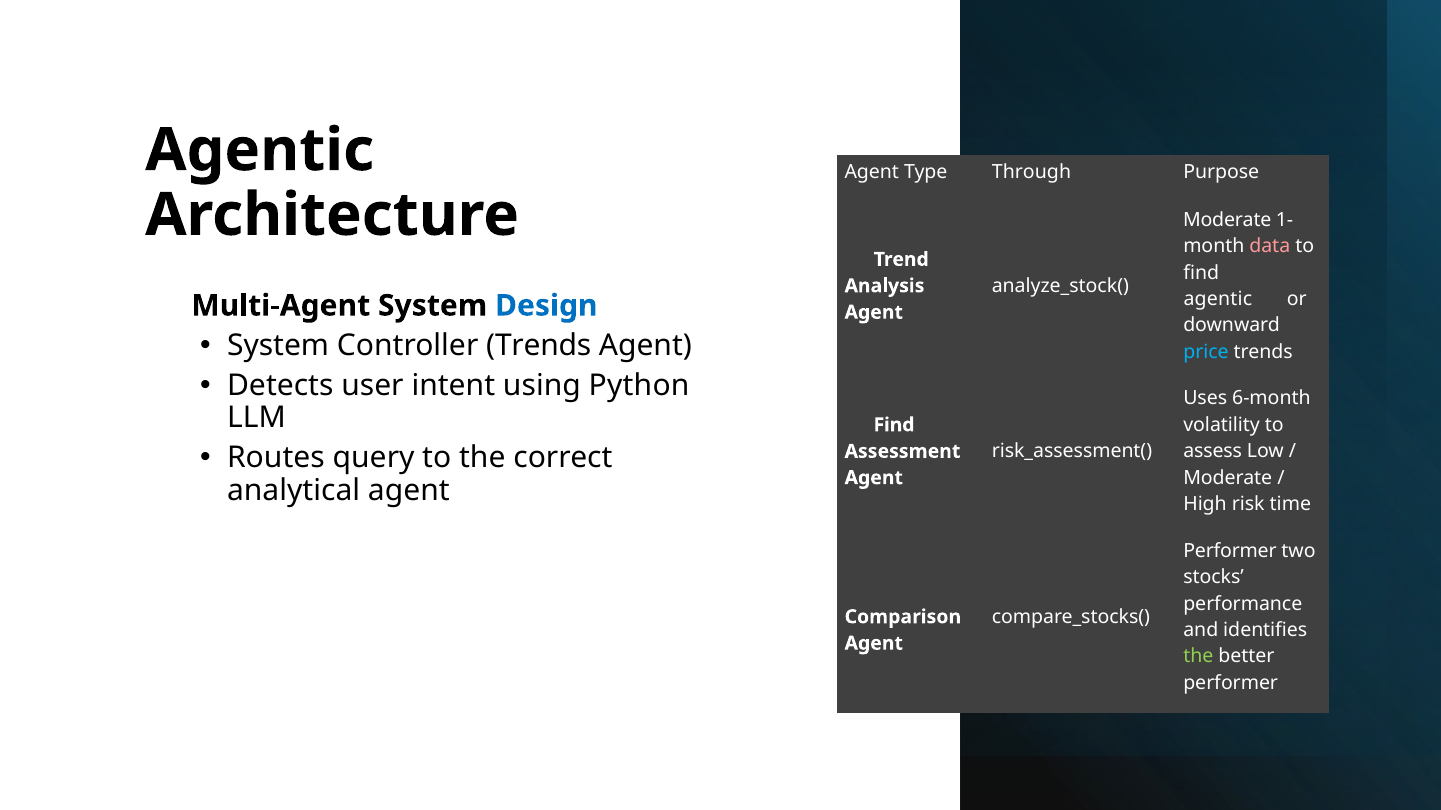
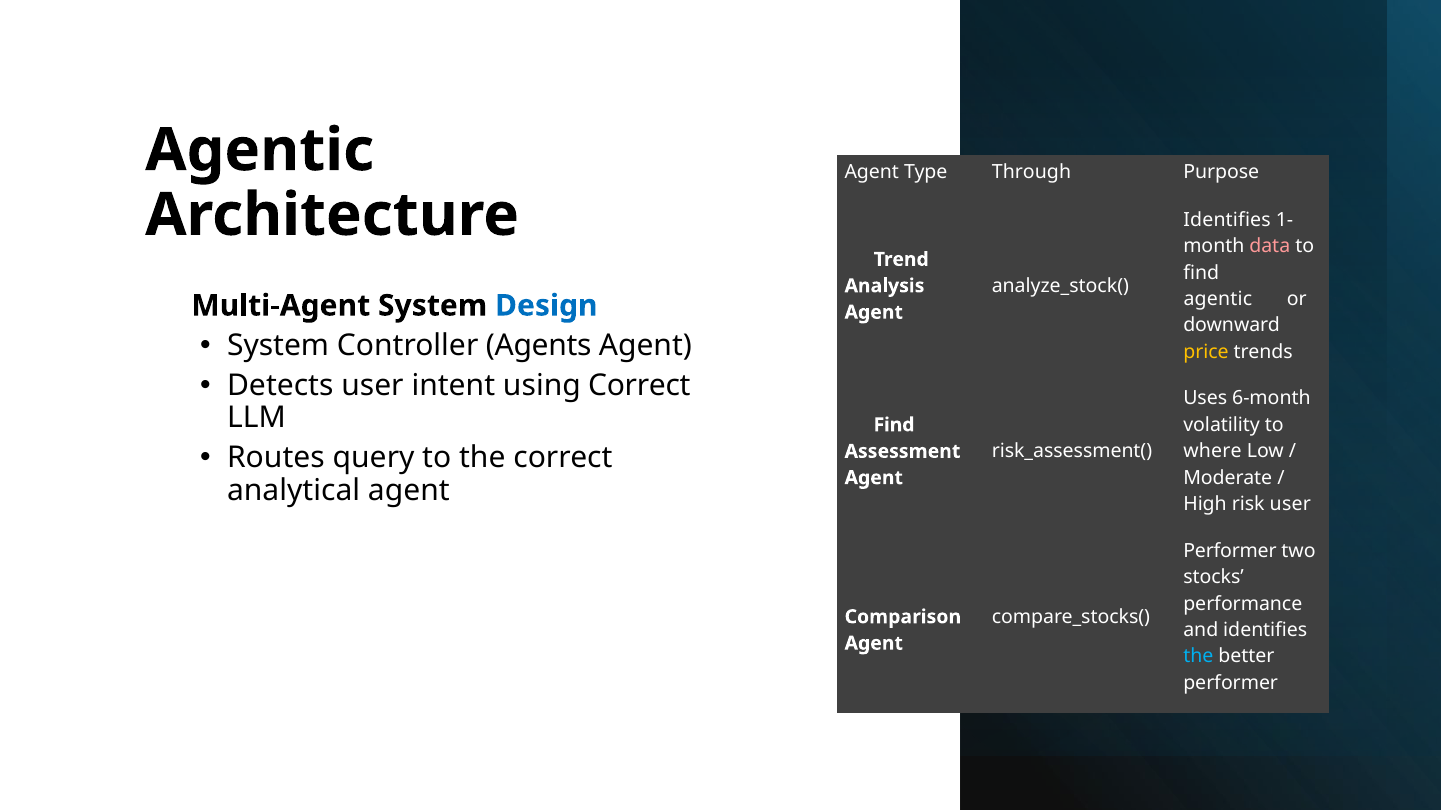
Moderate: Moderate -> Identifies (1227, 220)
Controller Trends: Trends -> Agents (539, 346)
price colour: light blue -> yellow (1206, 352)
using Python: Python -> Correct (639, 386)
assess: assess -> where (1213, 452)
risk time: time -> user (1290, 505)
the colour: light green -> light blue (1198, 657)
